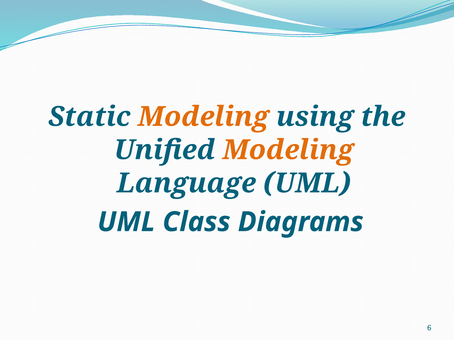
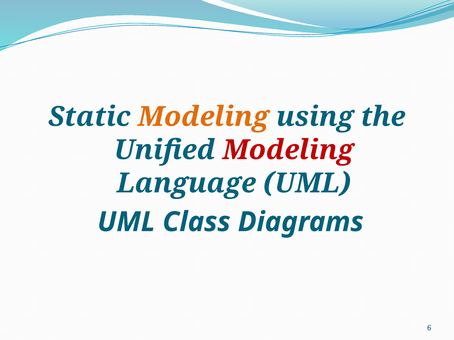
Modeling colour: orange -> red (288, 150)
